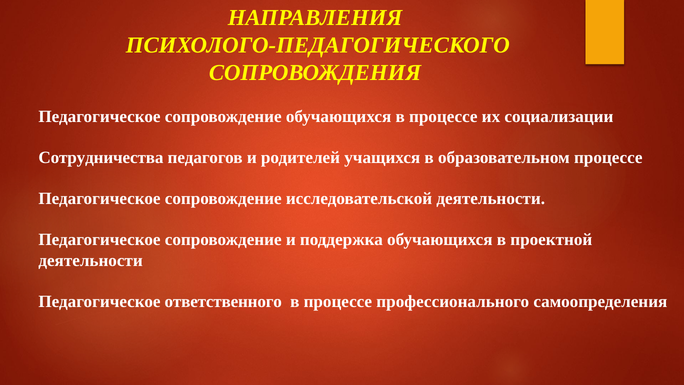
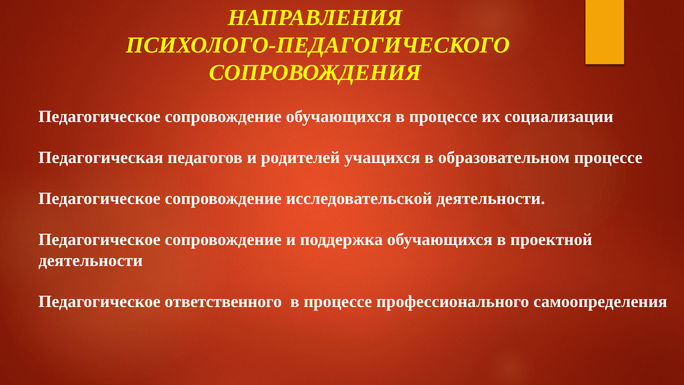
Сотрудничества: Сотрудничества -> Педагогическая (101, 158)
